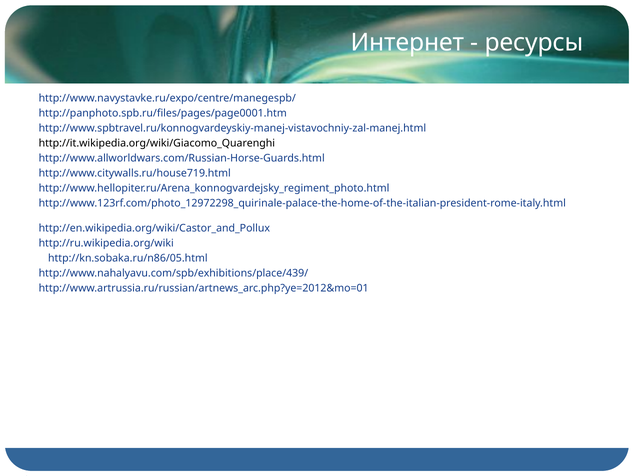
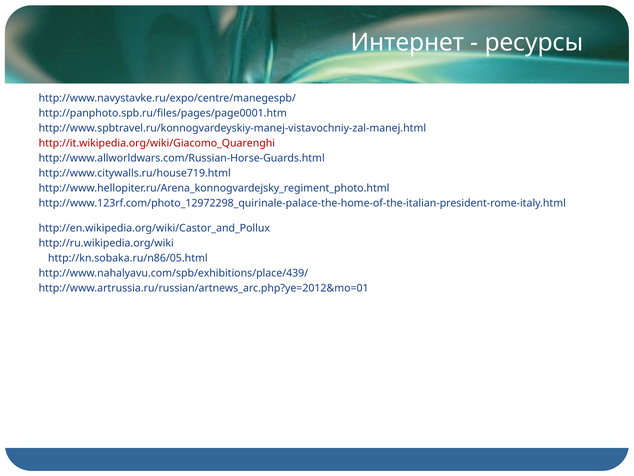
http://it.wikipedia.org/wiki/Giacomo_Quarenghi colour: black -> red (157, 143)
